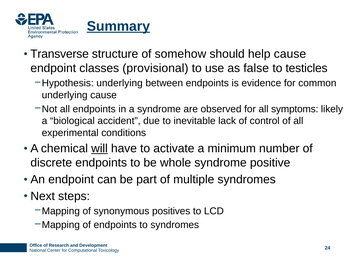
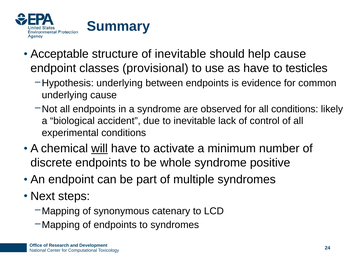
Summary underline: present -> none (118, 26)
Transverse: Transverse -> Acceptable (60, 54)
of somehow: somehow -> inevitable (180, 54)
as false: false -> have (256, 68)
all symptoms: symptoms -> conditions (295, 109)
positives: positives -> catenary (171, 211)
